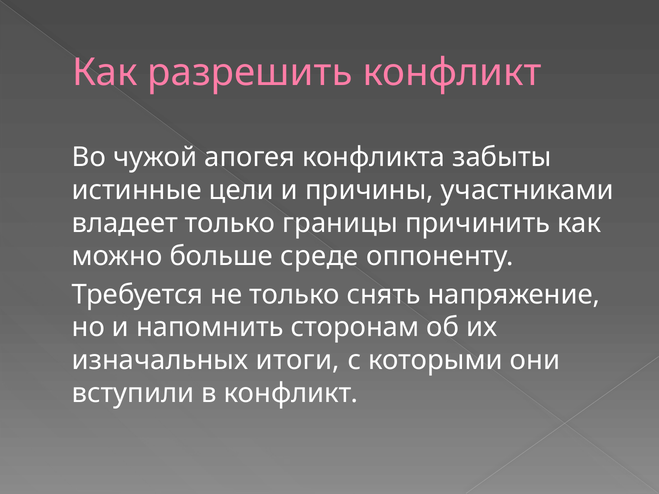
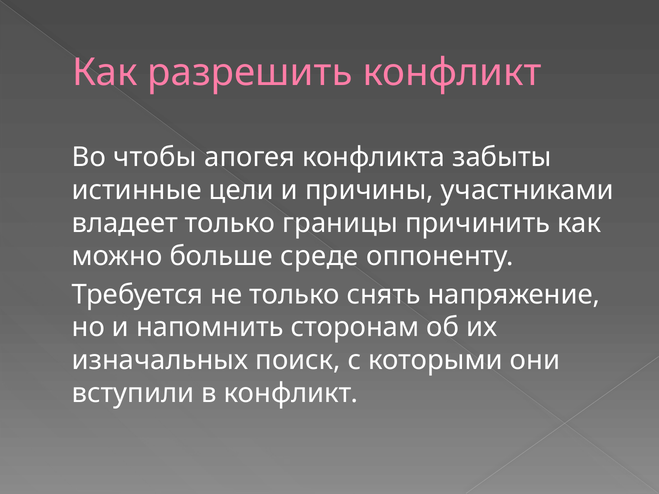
чужой: чужой -> чтобы (155, 157)
итоги: итоги -> поиск (298, 361)
